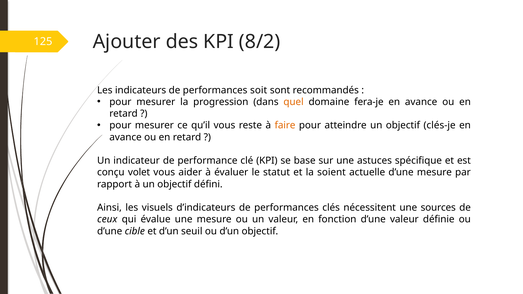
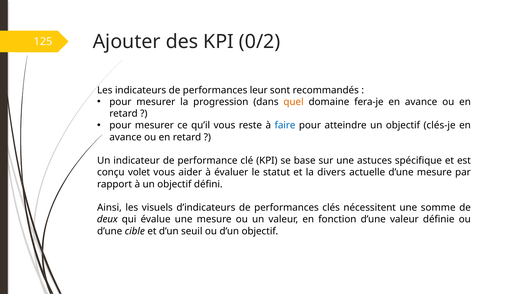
8/2: 8/2 -> 0/2 (260, 42)
soit: soit -> leur (259, 90)
faire colour: orange -> blue (285, 126)
soient: soient -> divers (331, 172)
sources: sources -> somme (438, 208)
ceux: ceux -> deux (107, 220)
